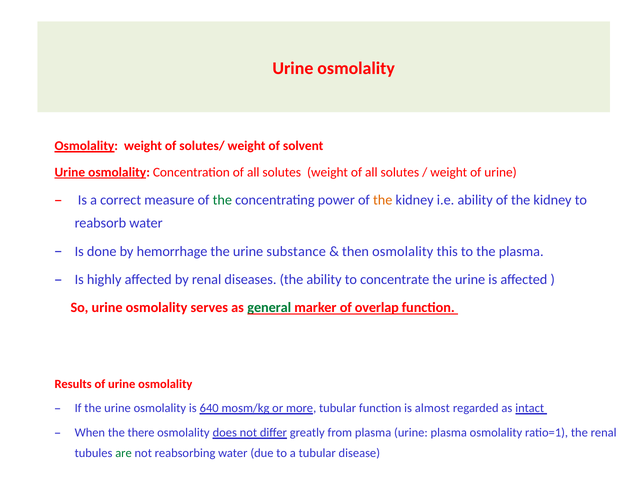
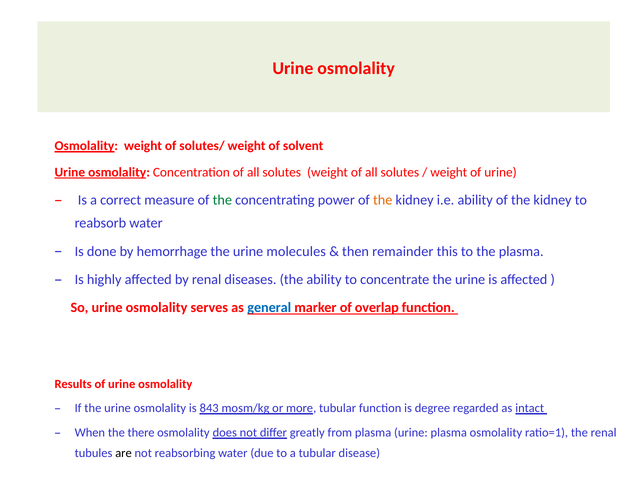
substance: substance -> molecules (296, 252)
then osmolality: osmolality -> remainder (403, 252)
general colour: green -> blue (269, 308)
640: 640 -> 843 (209, 409)
almost: almost -> degree (432, 409)
are colour: green -> black (124, 454)
